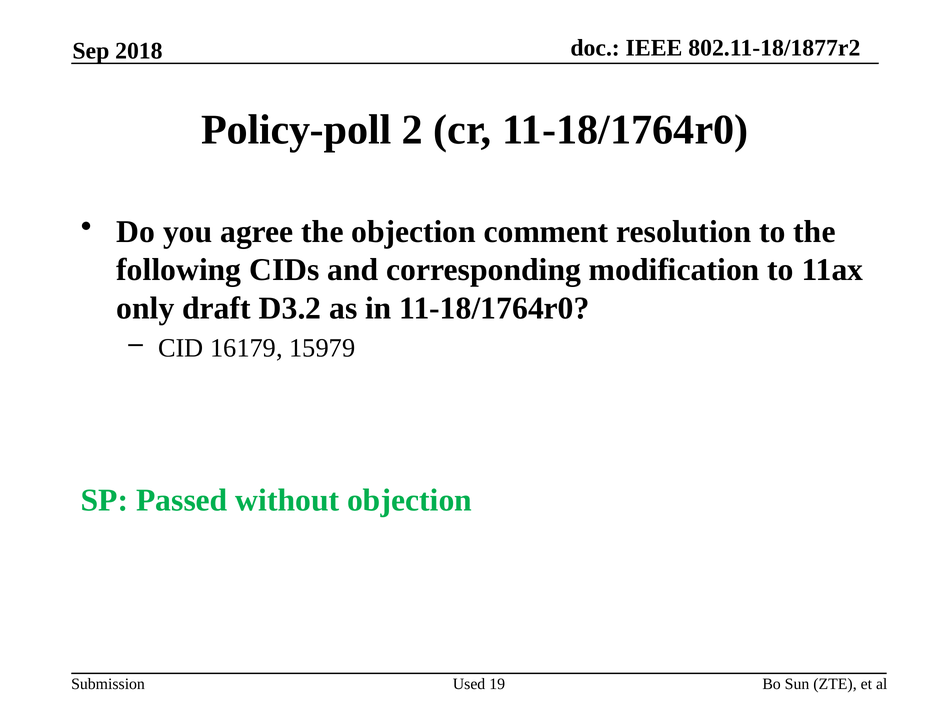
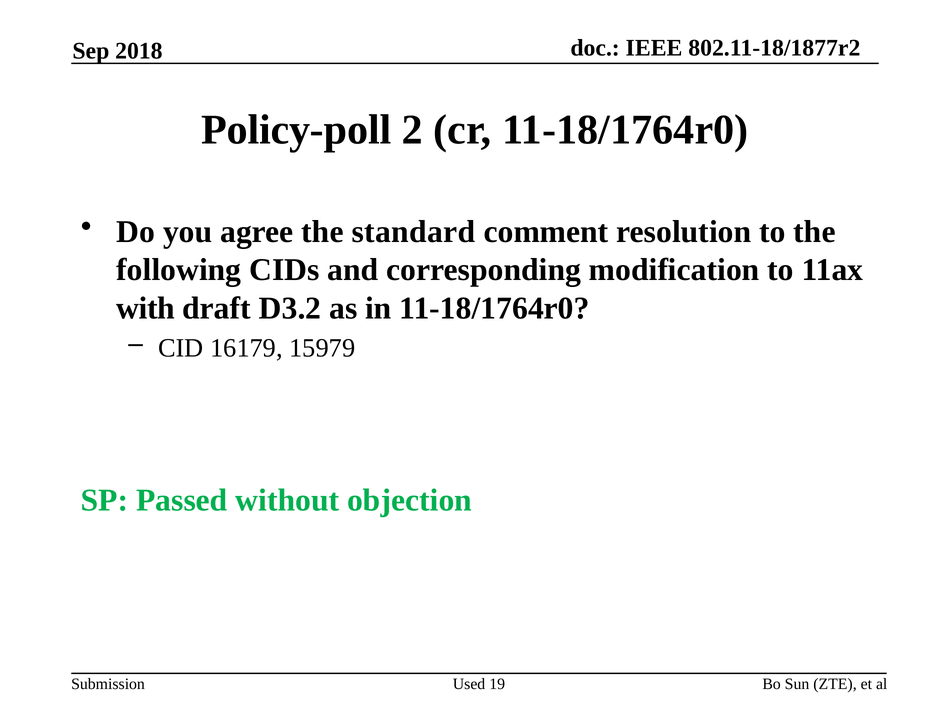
the objection: objection -> standard (413, 232)
only: only -> with (146, 308)
